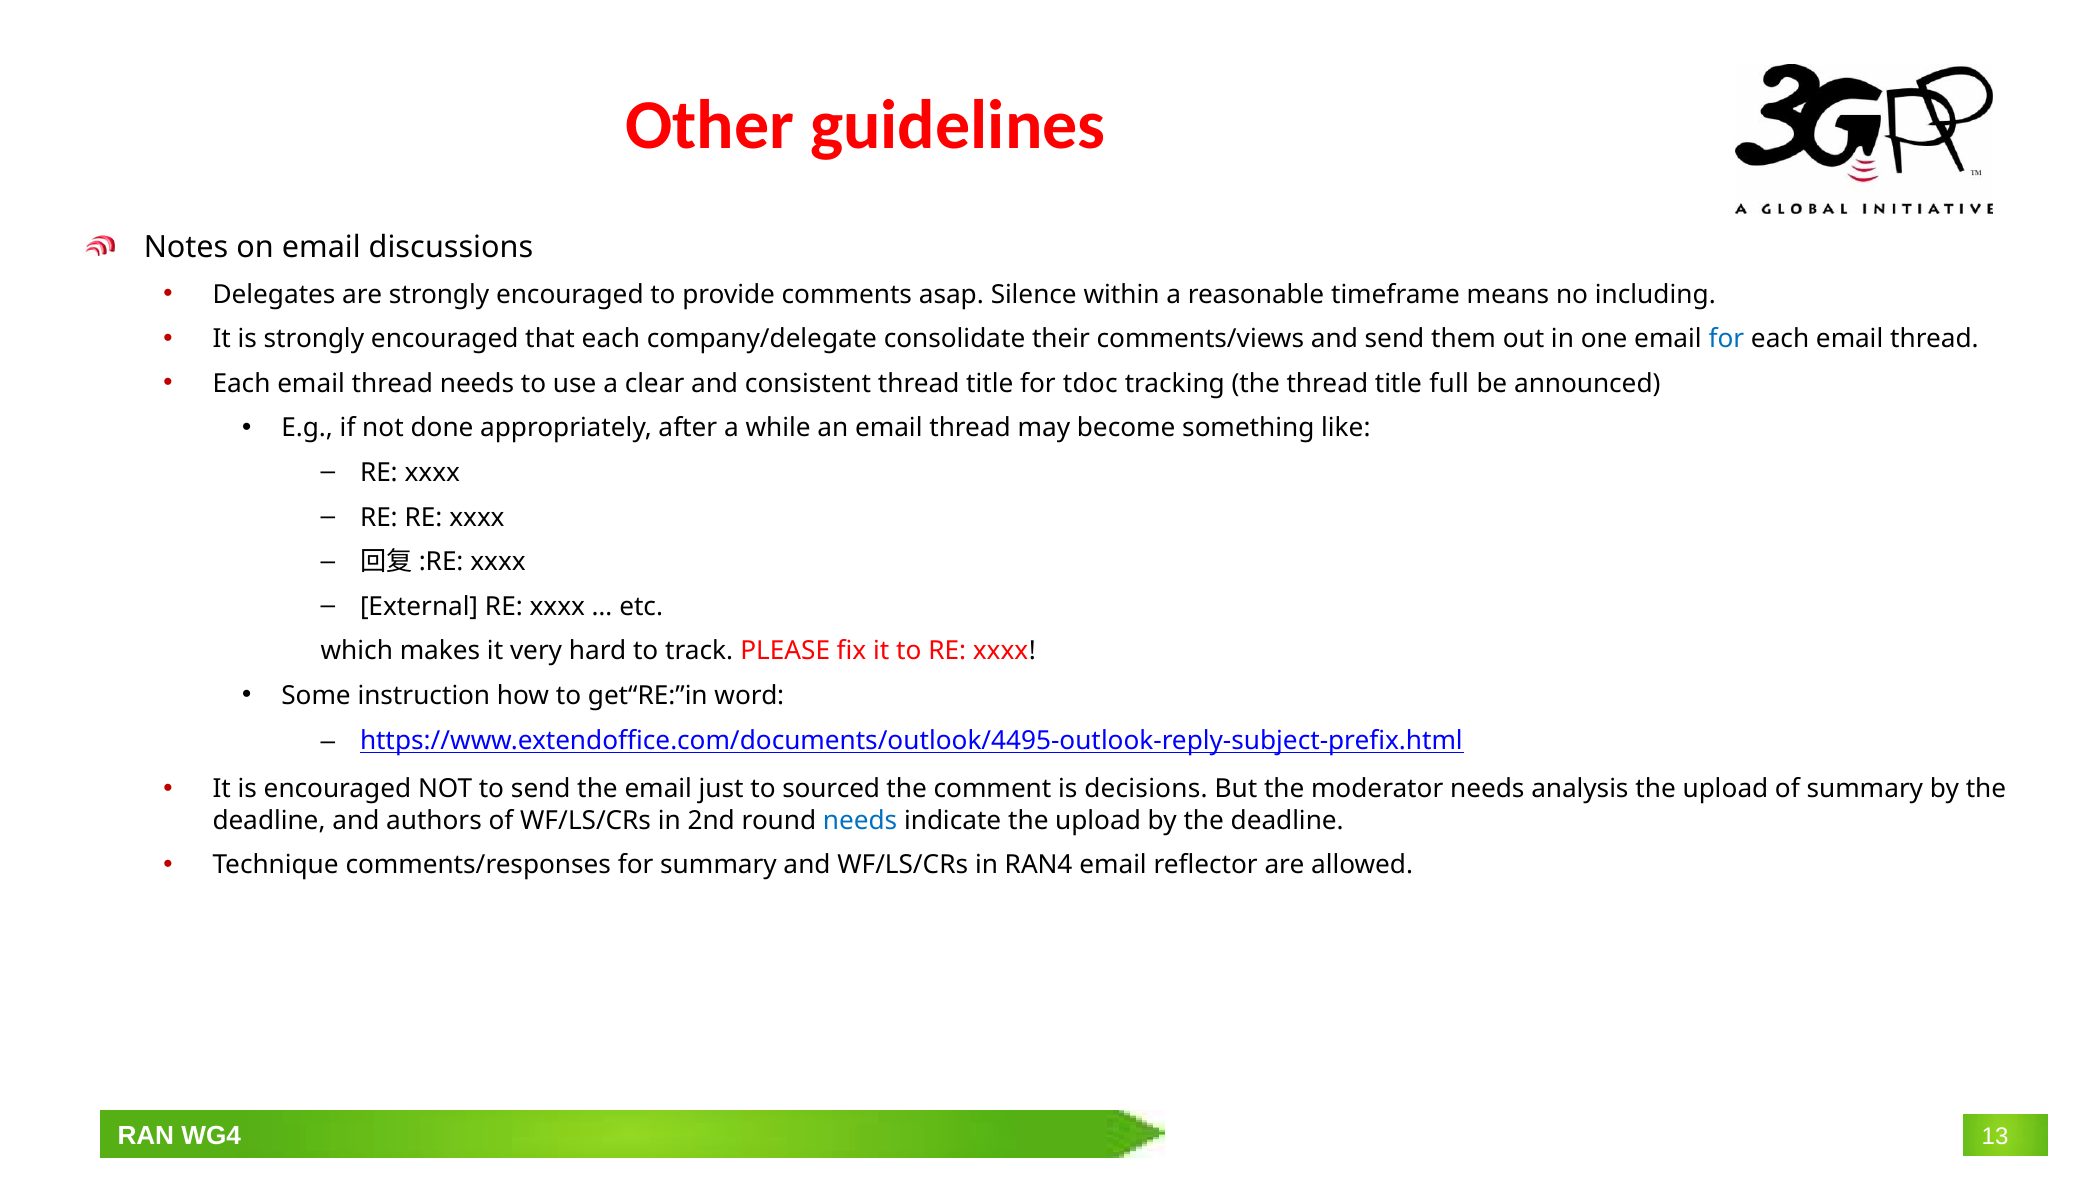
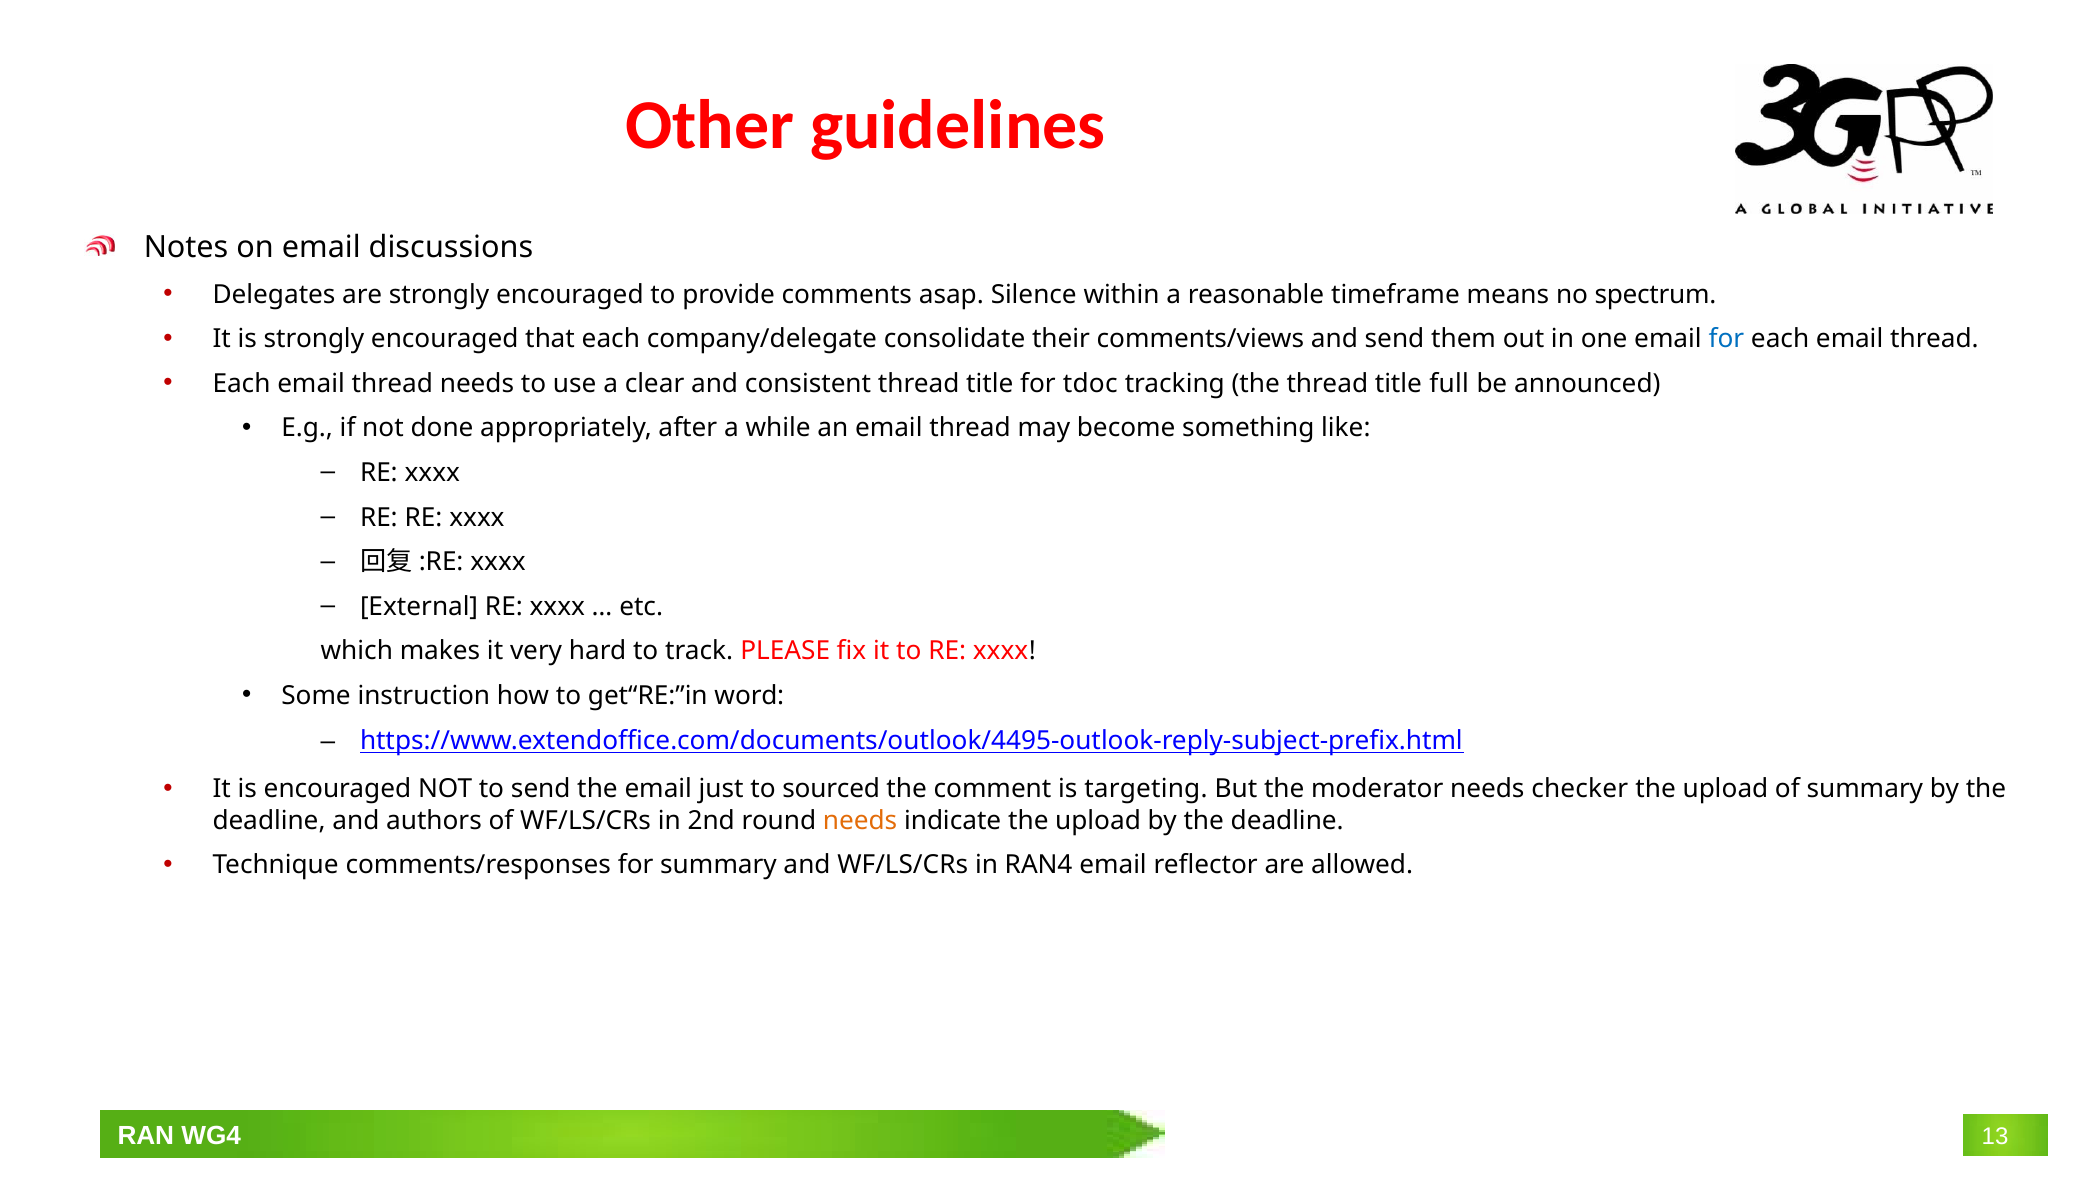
including: including -> spectrum (1655, 294)
decisions: decisions -> targeting (1146, 789)
analysis: analysis -> checker (1580, 789)
needs colour: blue -> orange (860, 820)
